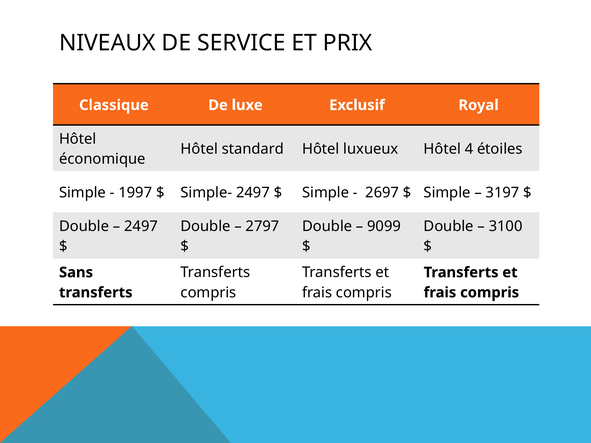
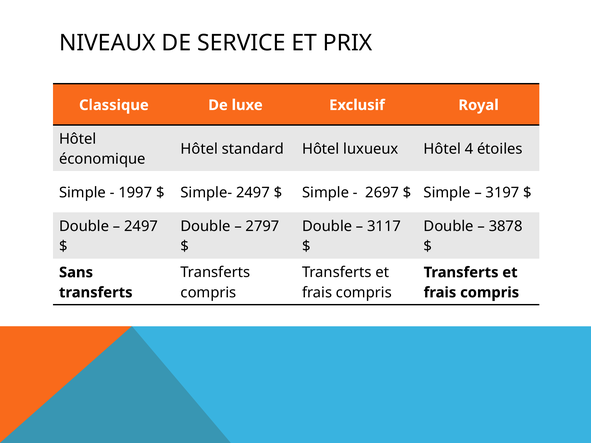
9099: 9099 -> 3117 (384, 226)
3100: 3100 -> 3878 (506, 226)
